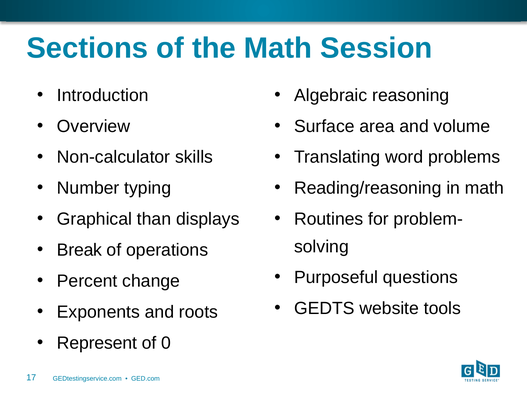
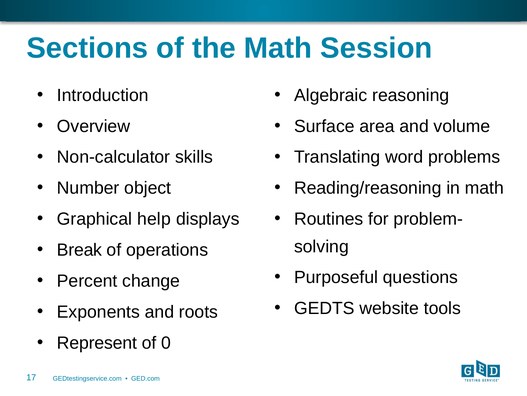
typing: typing -> object (148, 188)
than: than -> help (154, 219)
